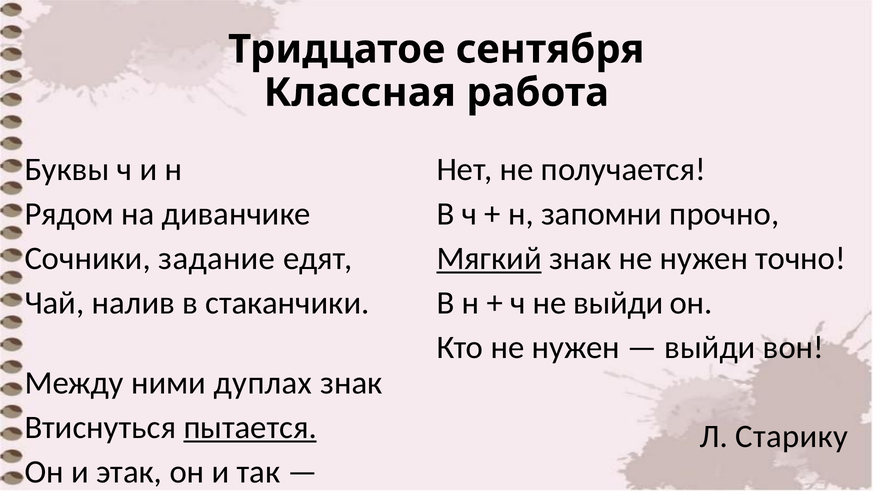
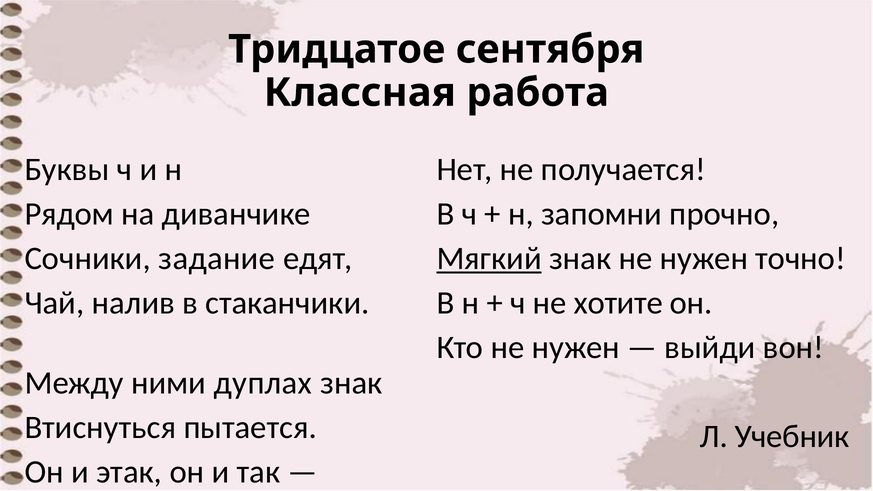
не выйди: выйди -> хотите (618, 303)
пытается underline: present -> none (250, 427)
Старику: Старику -> Учебник (792, 436)
